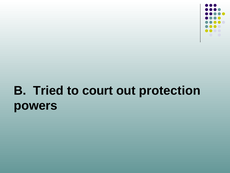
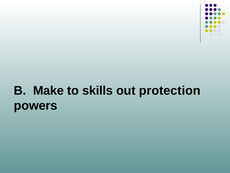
Tried: Tried -> Make (48, 90)
court: court -> skills (98, 90)
